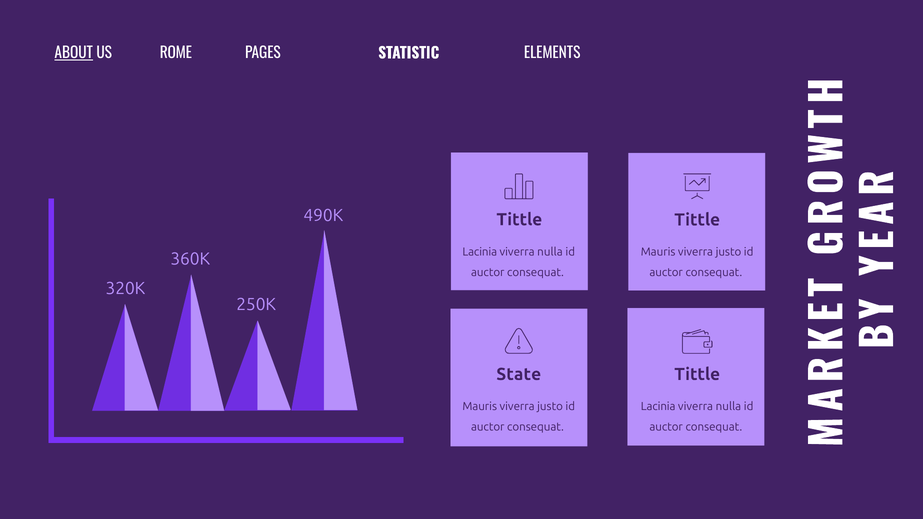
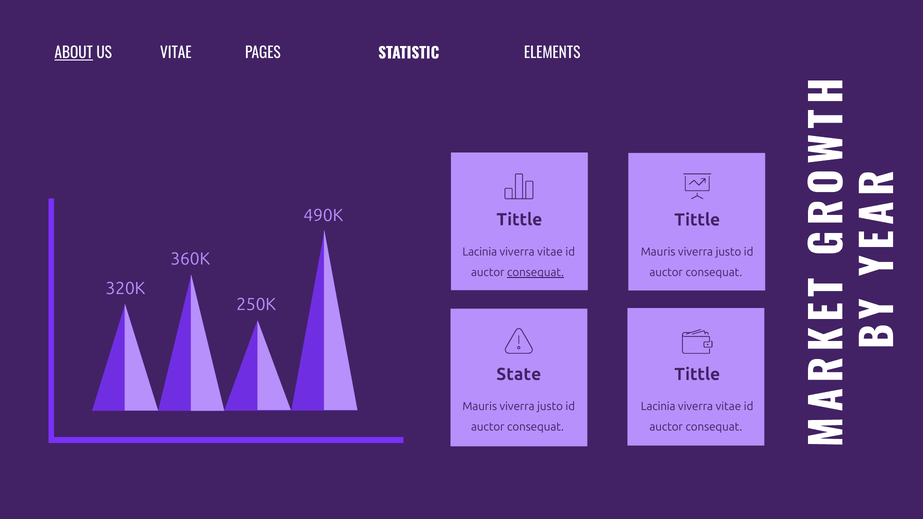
US ROME: ROME -> VITAE (176, 53)
nulla: nulla -> vitae (550, 252)
consequat underline: none -> present (535, 273)
nulla: nulla -> vitae (728, 406)
